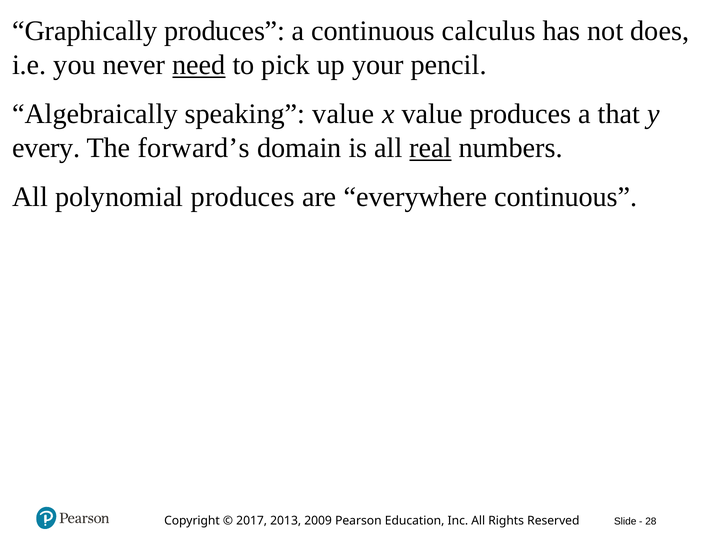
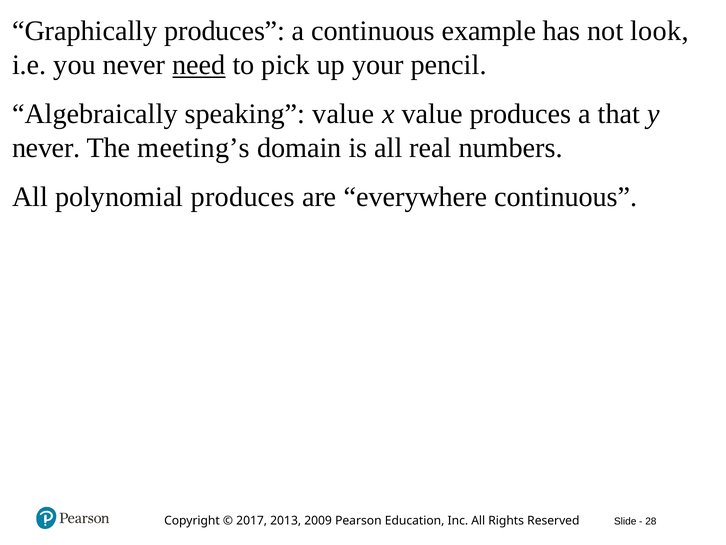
calculus: calculus -> example (489, 31)
does: does -> look (660, 31)
every: every -> never (46, 148)
forward’s: forward’s -> meeting’s (194, 148)
real underline: present -> none (431, 148)
